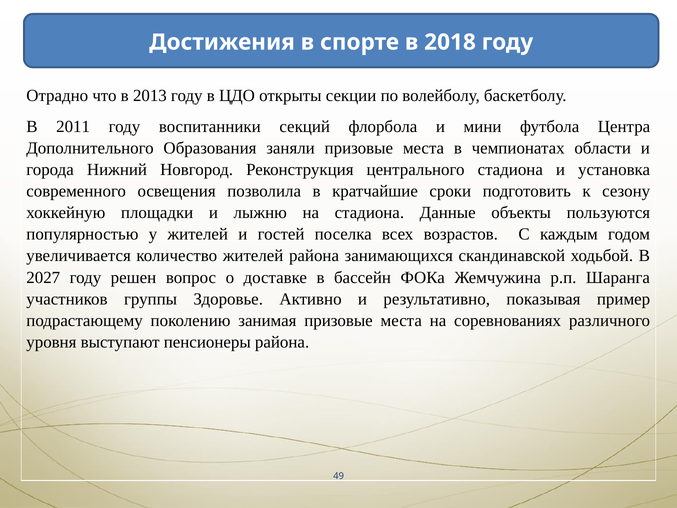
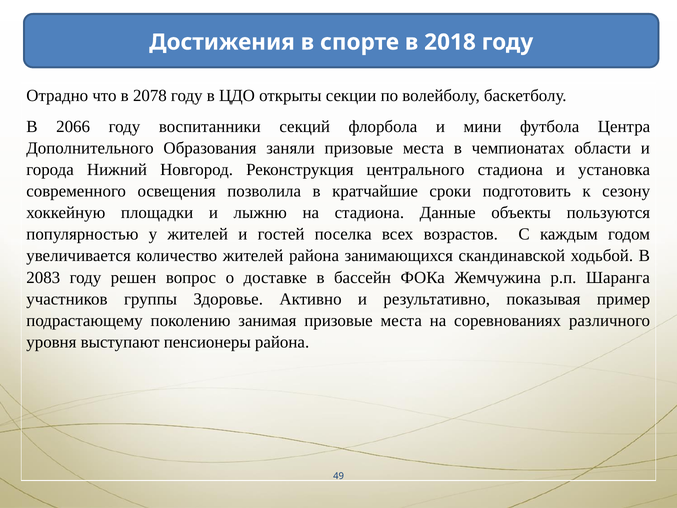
2013: 2013 -> 2078 (150, 96)
2011: 2011 -> 2066 (73, 127)
2027: 2027 -> 2083 (43, 277)
